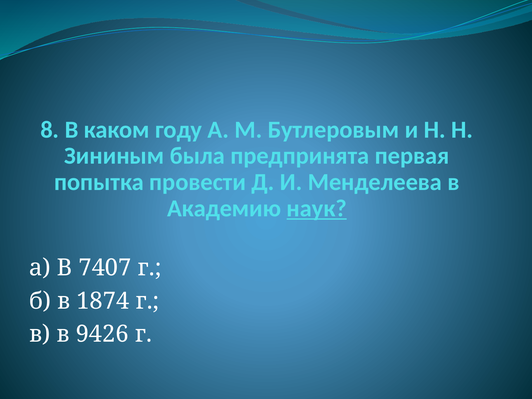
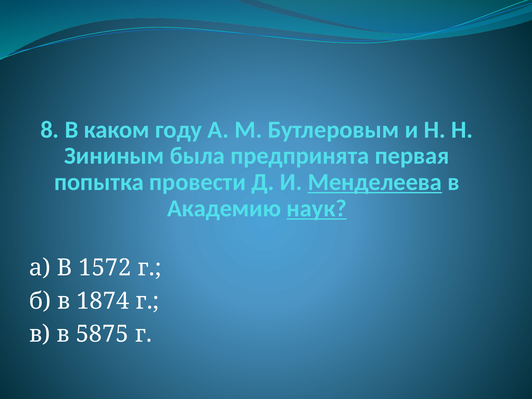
Менделеева underline: none -> present (375, 182)
7407: 7407 -> 1572 (105, 268)
9426: 9426 -> 5875 (102, 334)
